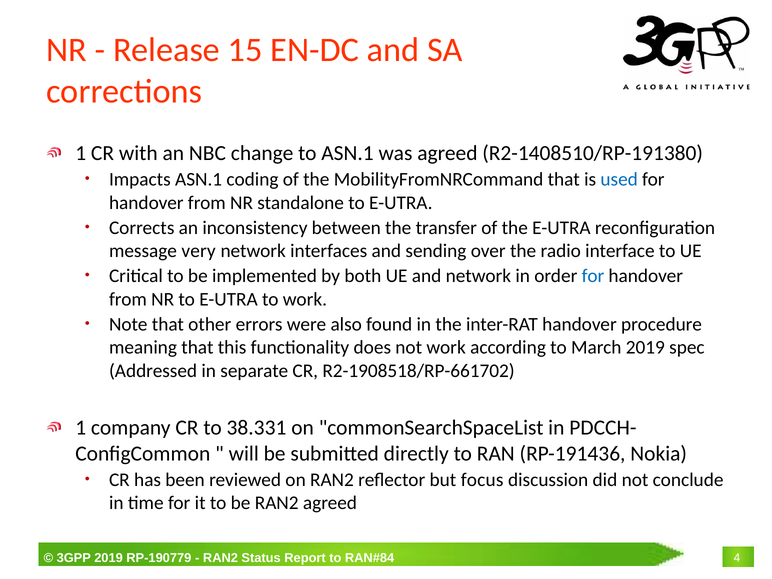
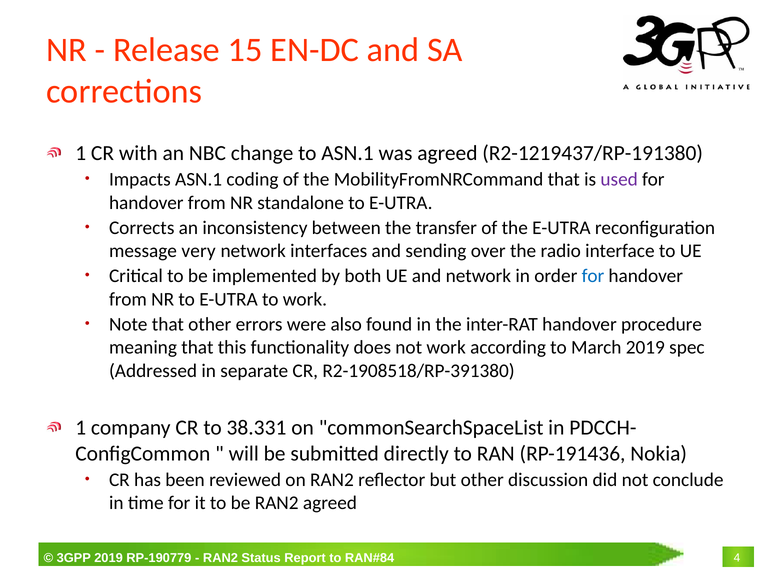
R2-1408510/RP-191380: R2-1408510/RP-191380 -> R2-1219437/RP-191380 (593, 153)
used colour: blue -> purple (619, 180)
R2-1908518/RP-661702: R2-1908518/RP-661702 -> R2-1908518/RP-391380 (419, 371)
but focus: focus -> other (482, 480)
